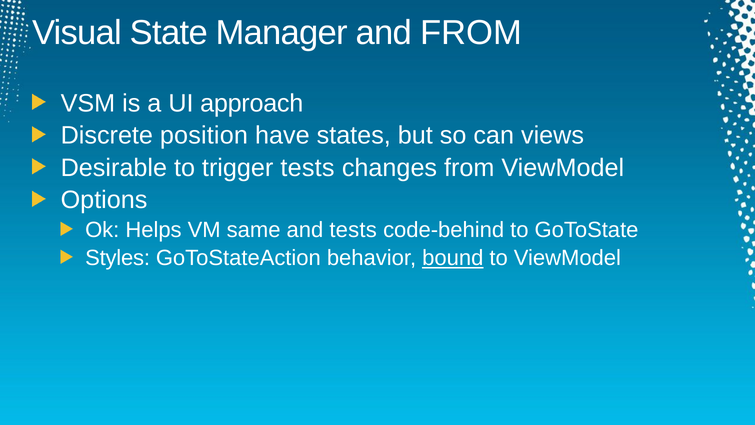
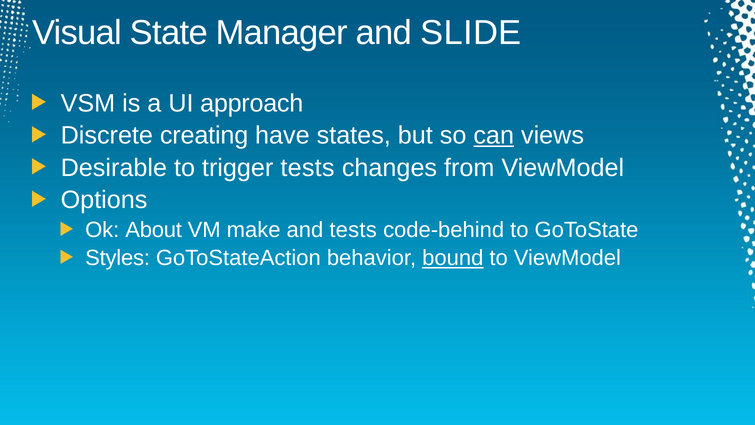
and FROM: FROM -> SLIDE (471, 33)
position: position -> creating (204, 135)
can underline: none -> present (494, 135)
Helps: Helps -> About (154, 230)
same: same -> make (254, 230)
